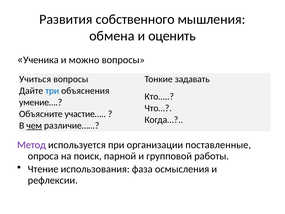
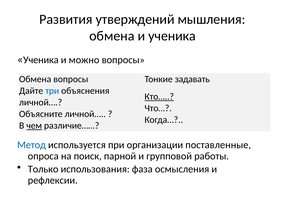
собственного: собственного -> утверждений (135, 19)
и оценить: оценить -> ученика (172, 36)
Учиться: Учиться -> Обмена (35, 79)
Кто… underline: none -> present (159, 97)
умение…: умение… -> личной… (41, 102)
Объясните участие…: участие… -> личной… (85, 114)
Метод colour: purple -> blue (31, 145)
Чтение: Чтение -> Только (43, 169)
